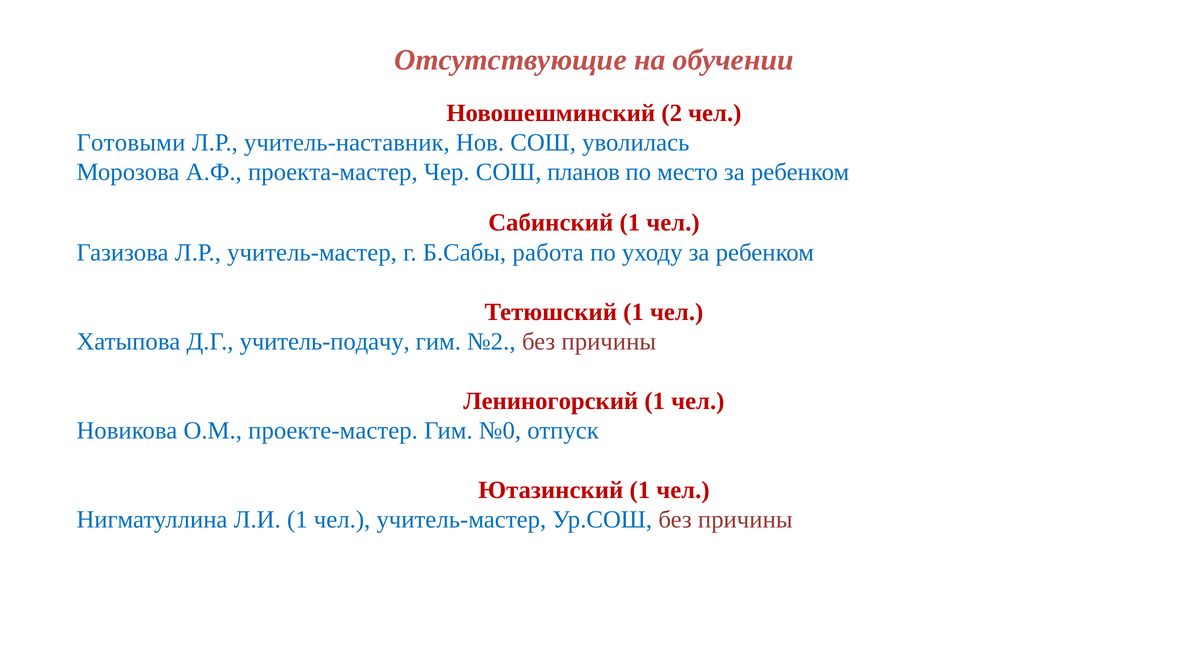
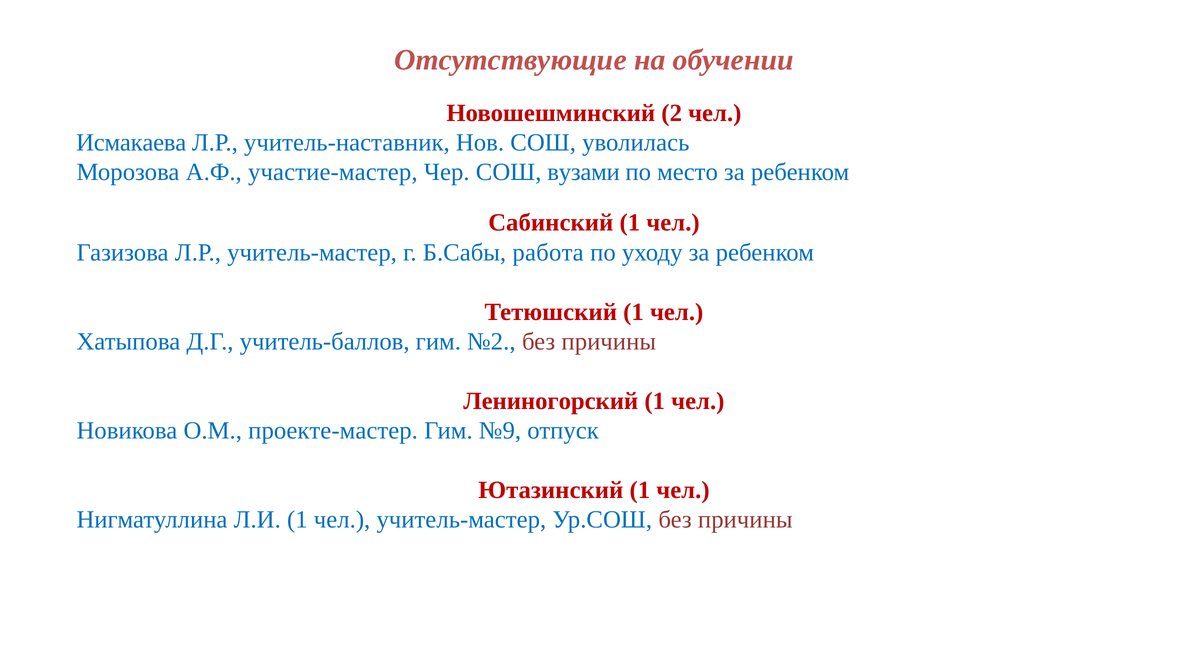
Готовыми: Готовыми -> Исмакаева (131, 143)
проекта-мастер: проекта-мастер -> участие-мастер (333, 172)
планов: планов -> вузами (584, 172)
учитель-подачу: учитель-подачу -> учитель-баллов (325, 342)
№0: №0 -> №9 (500, 431)
